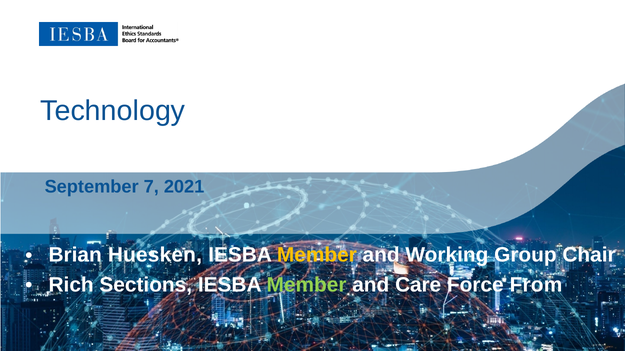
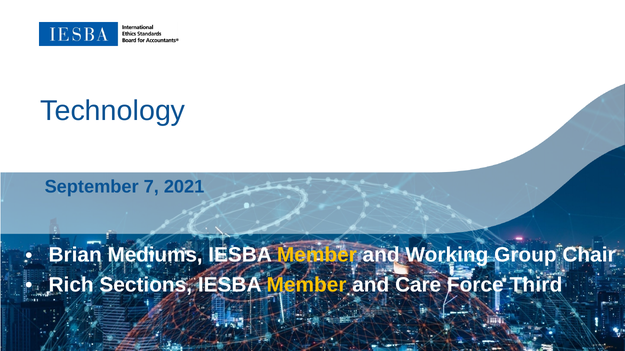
Huesken: Huesken -> Mediums (155, 256)
Member colour: light green -> yellow (307, 285)
From: From -> Third (536, 285)
